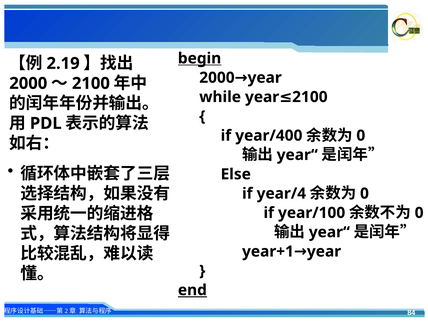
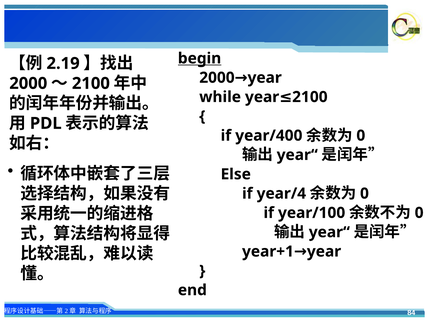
end underline: present -> none (192, 290)
